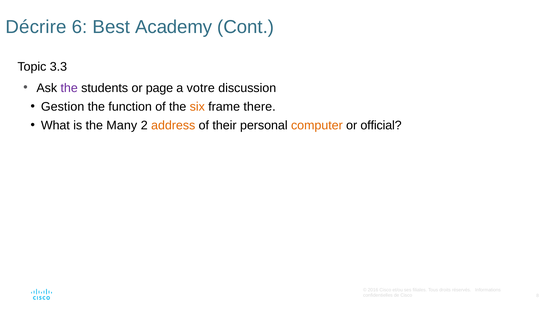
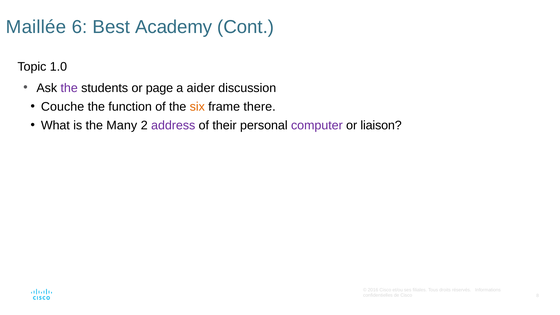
Décrire: Décrire -> Maillée (36, 27)
3.3: 3.3 -> 1.0 (58, 67)
votre: votre -> aider (201, 88)
Gestion: Gestion -> Couche (63, 107)
address colour: orange -> purple (173, 125)
computer colour: orange -> purple (317, 125)
official: official -> liaison (381, 125)
